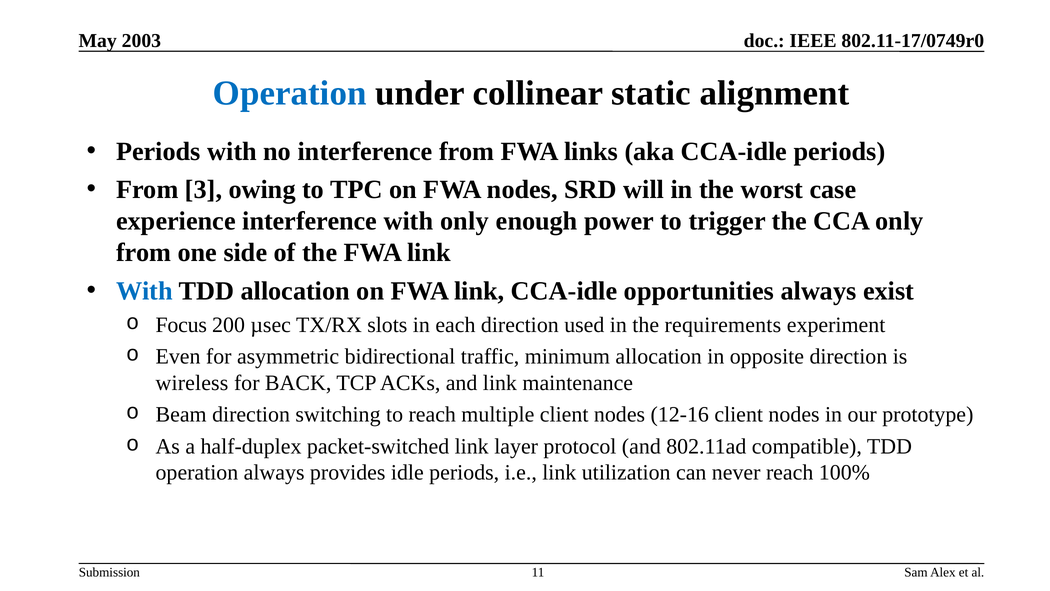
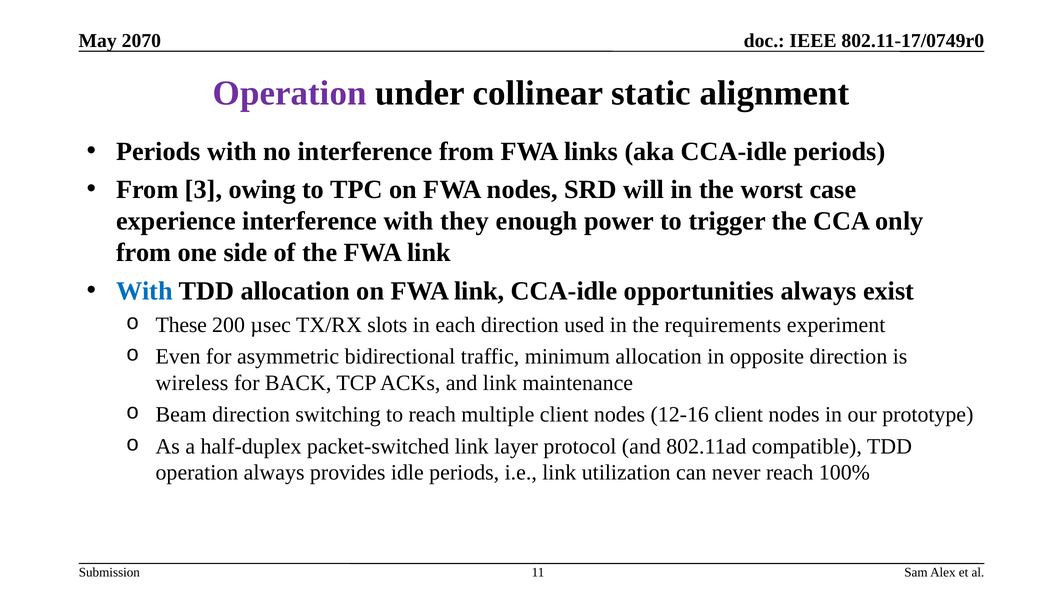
2003: 2003 -> 2070 (141, 41)
Operation colour: blue -> purple (290, 93)
with only: only -> they (464, 221)
Focus: Focus -> These (181, 325)
